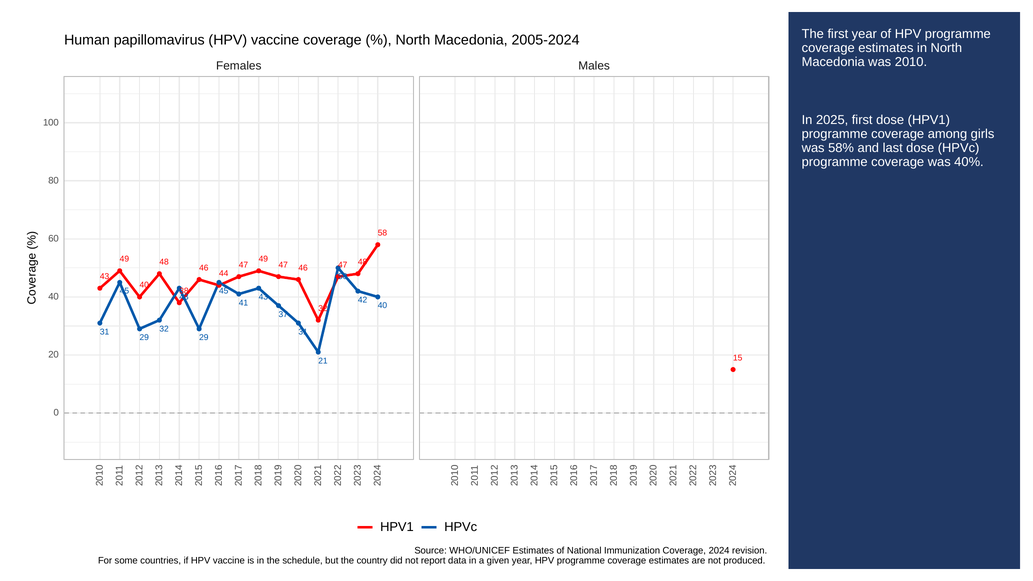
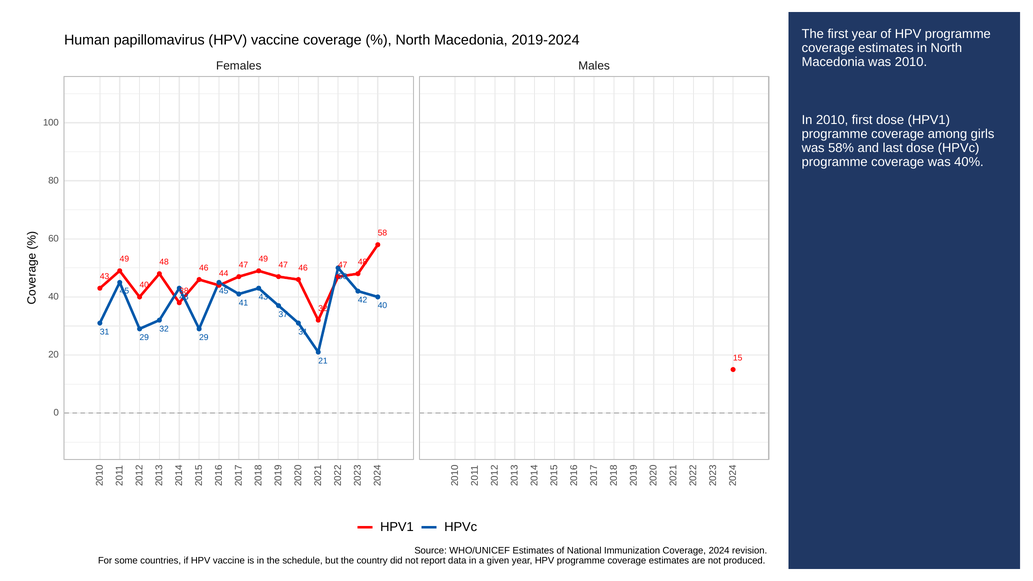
2005-2024: 2005-2024 -> 2019-2024 (546, 40)
In 2025: 2025 -> 2010 (832, 120)
